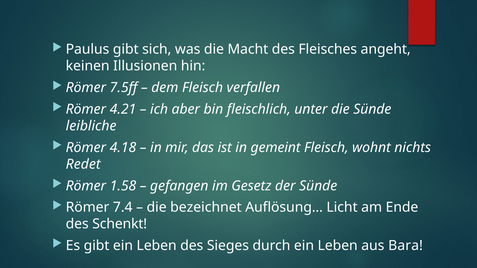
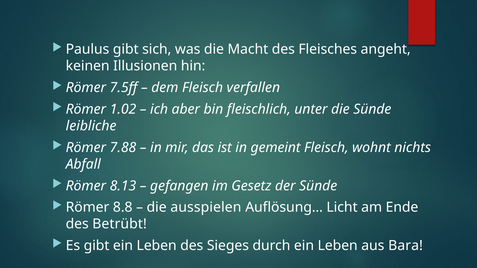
4.21: 4.21 -> 1.02 (123, 109)
4.18: 4.18 -> 7.88 (123, 148)
Redet: Redet -> Abfall (83, 164)
1.58: 1.58 -> 8.13 (123, 186)
7.4: 7.4 -> 8.8 (123, 208)
bezeichnet: bezeichnet -> ausspielen (206, 208)
Schenkt: Schenkt -> Betrübt (120, 224)
